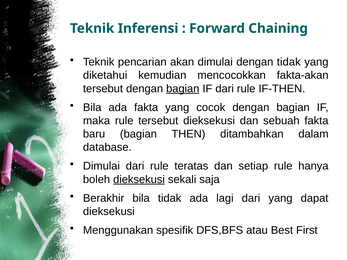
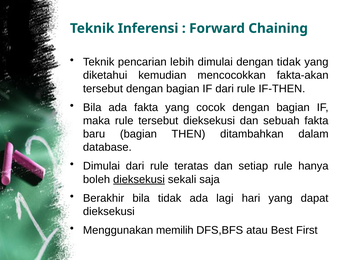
akan: akan -> lebih (182, 62)
bagian underline: present -> none (183, 89)
lagi dari: dari -> hari (251, 198)
spesifik: spesifik -> memilih (175, 231)
